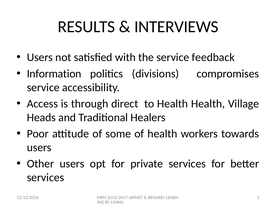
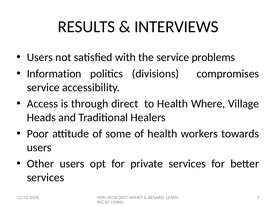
feedback: feedback -> problems (213, 57)
Health Health: Health -> Where (208, 104)
